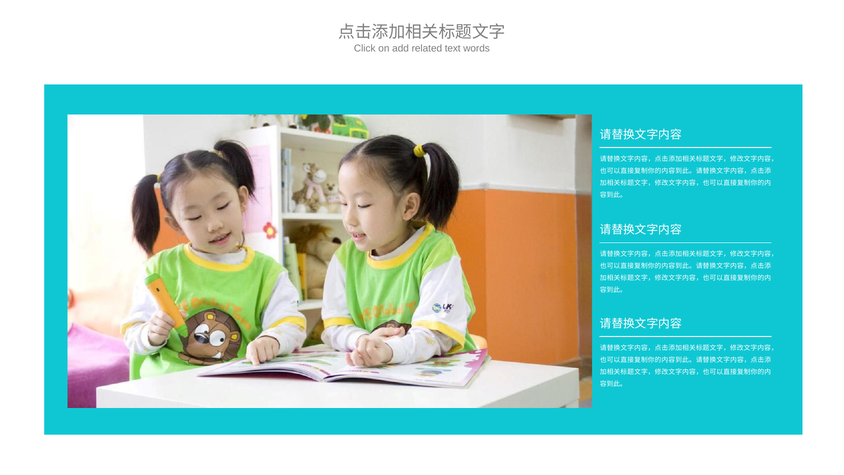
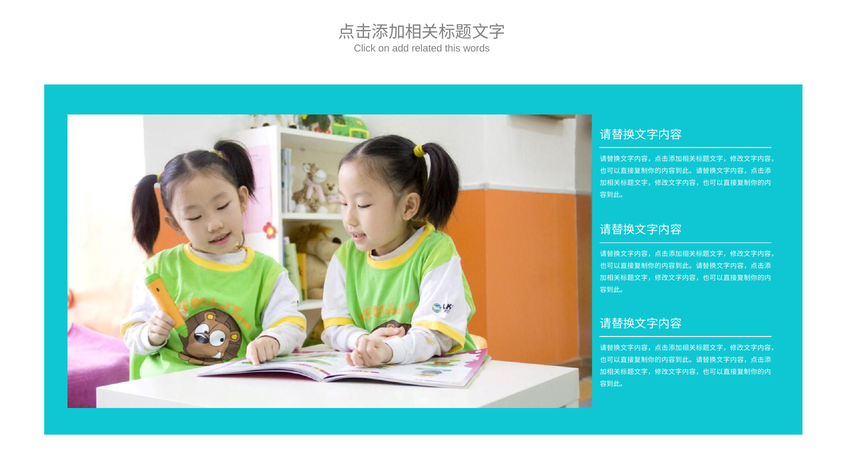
text: text -> this (453, 48)
